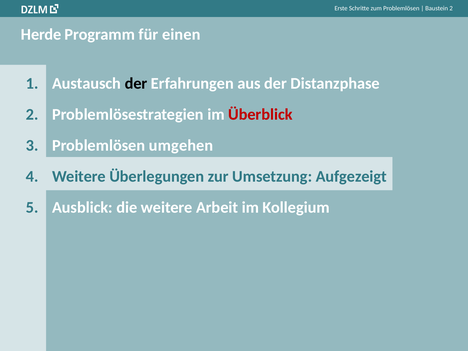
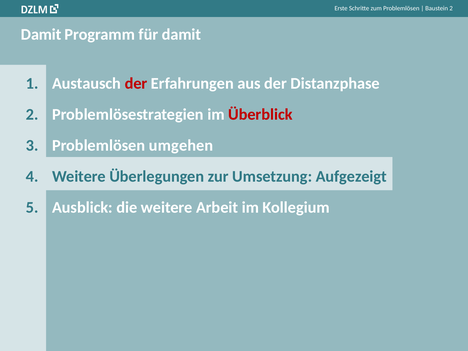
Herde: Herde -> Damit (41, 35)
für einen: einen -> damit (181, 35)
der colour: black -> red (136, 83)
